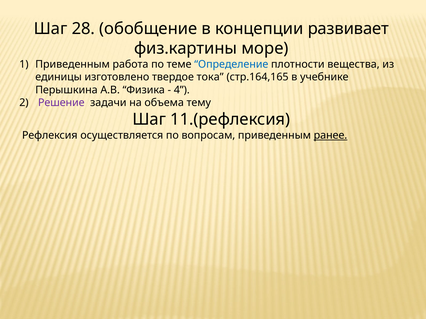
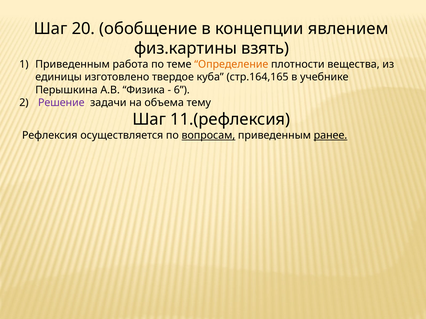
28: 28 -> 20 (83, 29)
развивает: развивает -> явлением (348, 29)
море: море -> взять (265, 49)
Определение colour: blue -> orange (231, 64)
тока: тока -> куба (210, 77)
4: 4 -> 6 (182, 90)
вопросам underline: none -> present (208, 136)
